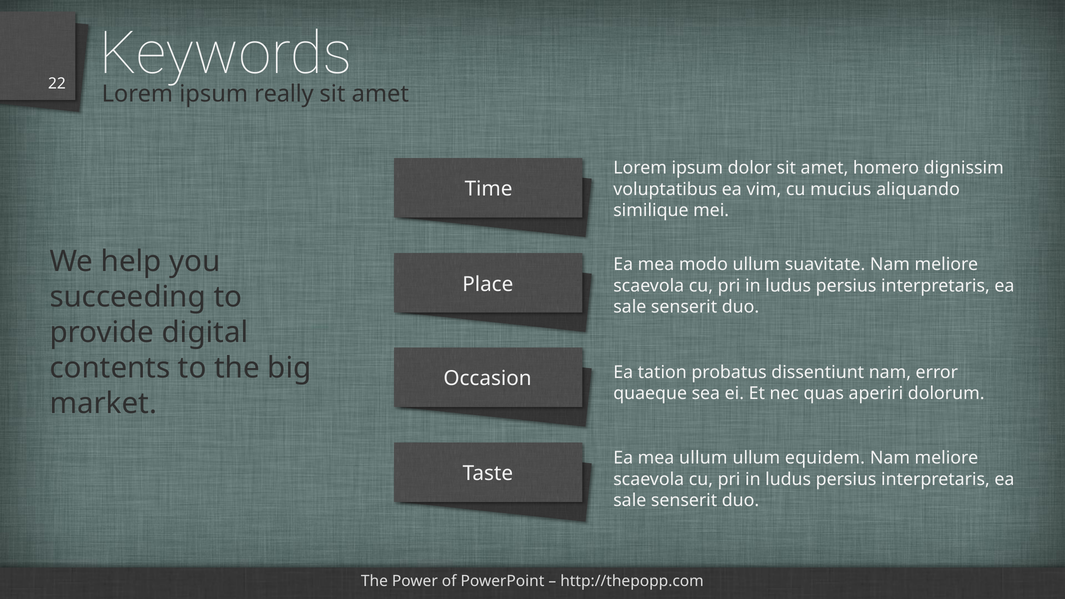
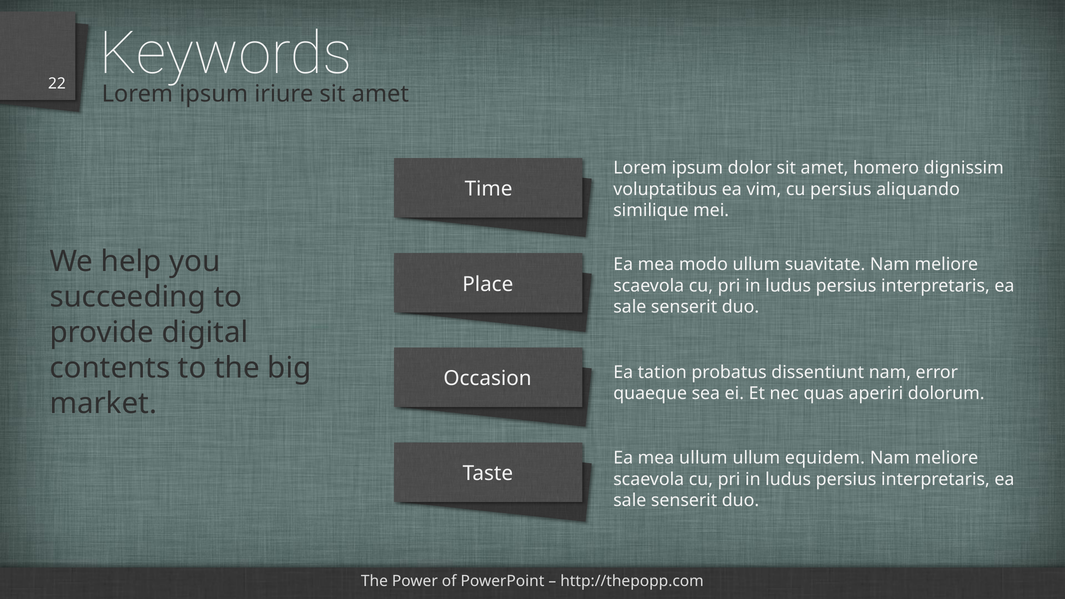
really: really -> iriure (284, 94)
cu mucius: mucius -> persius (841, 189)
